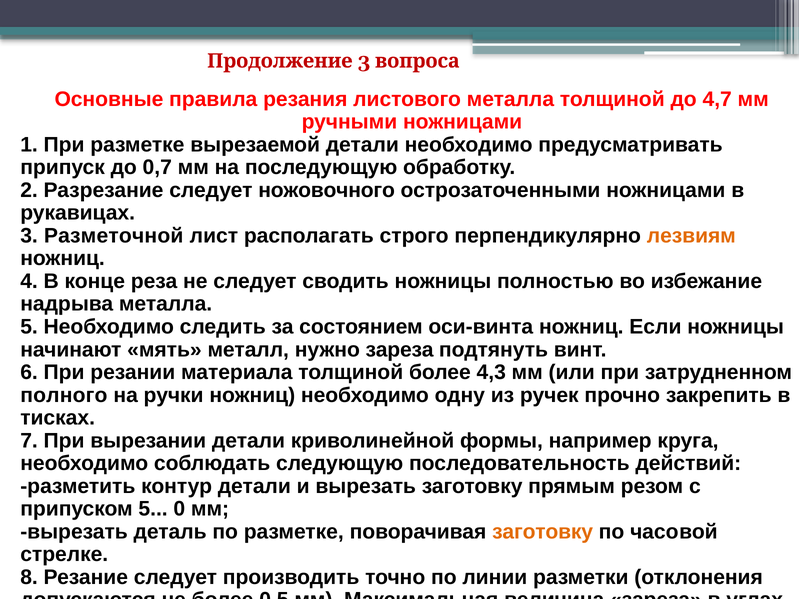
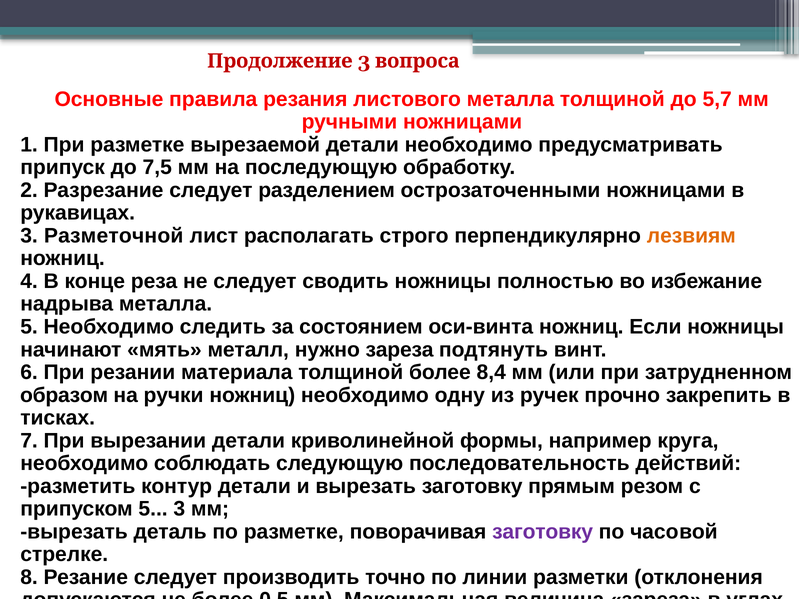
4,7: 4,7 -> 5,7 (717, 99)
0,7: 0,7 -> 7,5 (157, 168)
ножовочного: ножовочного -> разделением (327, 190)
4,3: 4,3 -> 8,4 (491, 372)
полного: полного -> образом (64, 395)
5 0: 0 -> 3 (179, 509)
заготовку colour: orange -> purple (543, 532)
